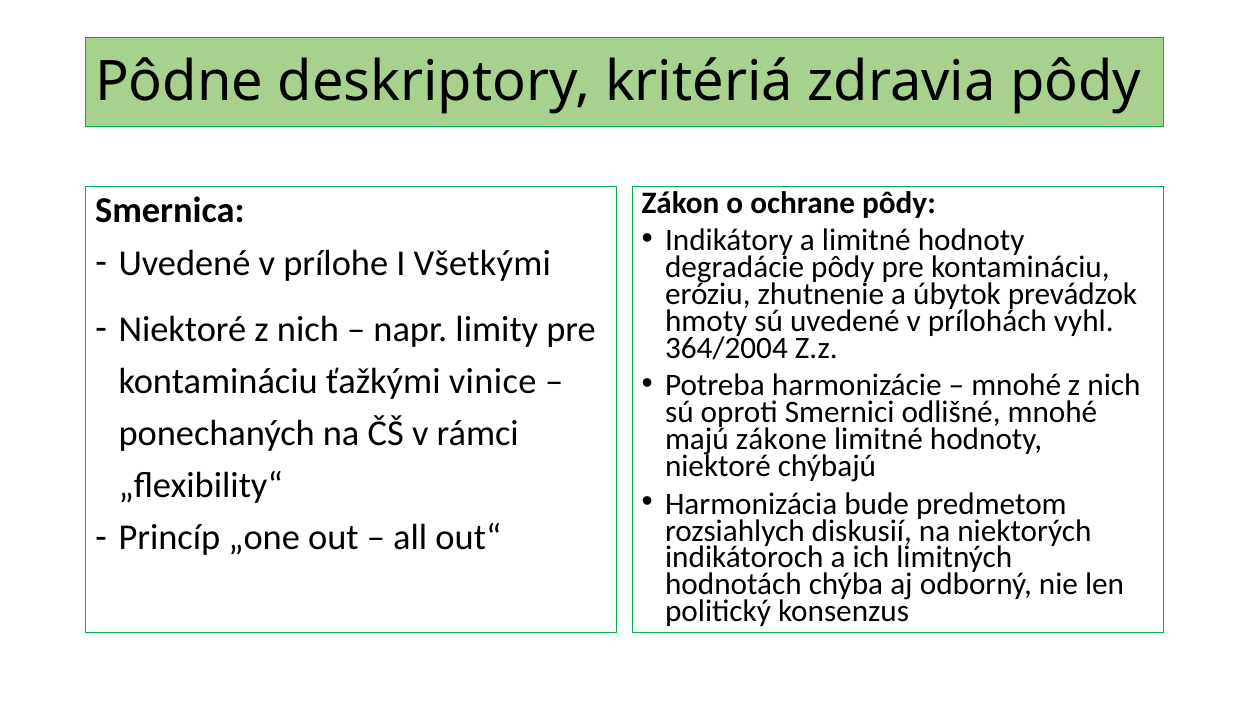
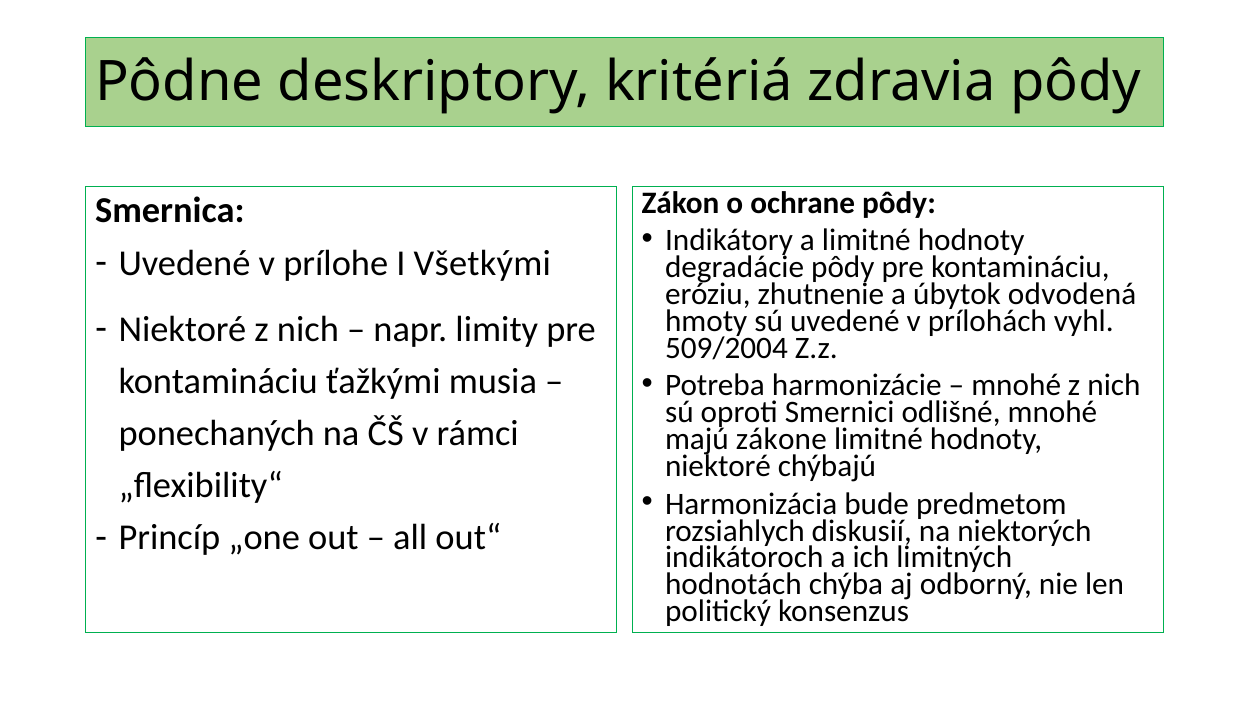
prevádzok: prevádzok -> odvodená (1072, 294)
364/2004: 364/2004 -> 509/2004 (726, 348)
vinice: vinice -> musia (493, 382)
